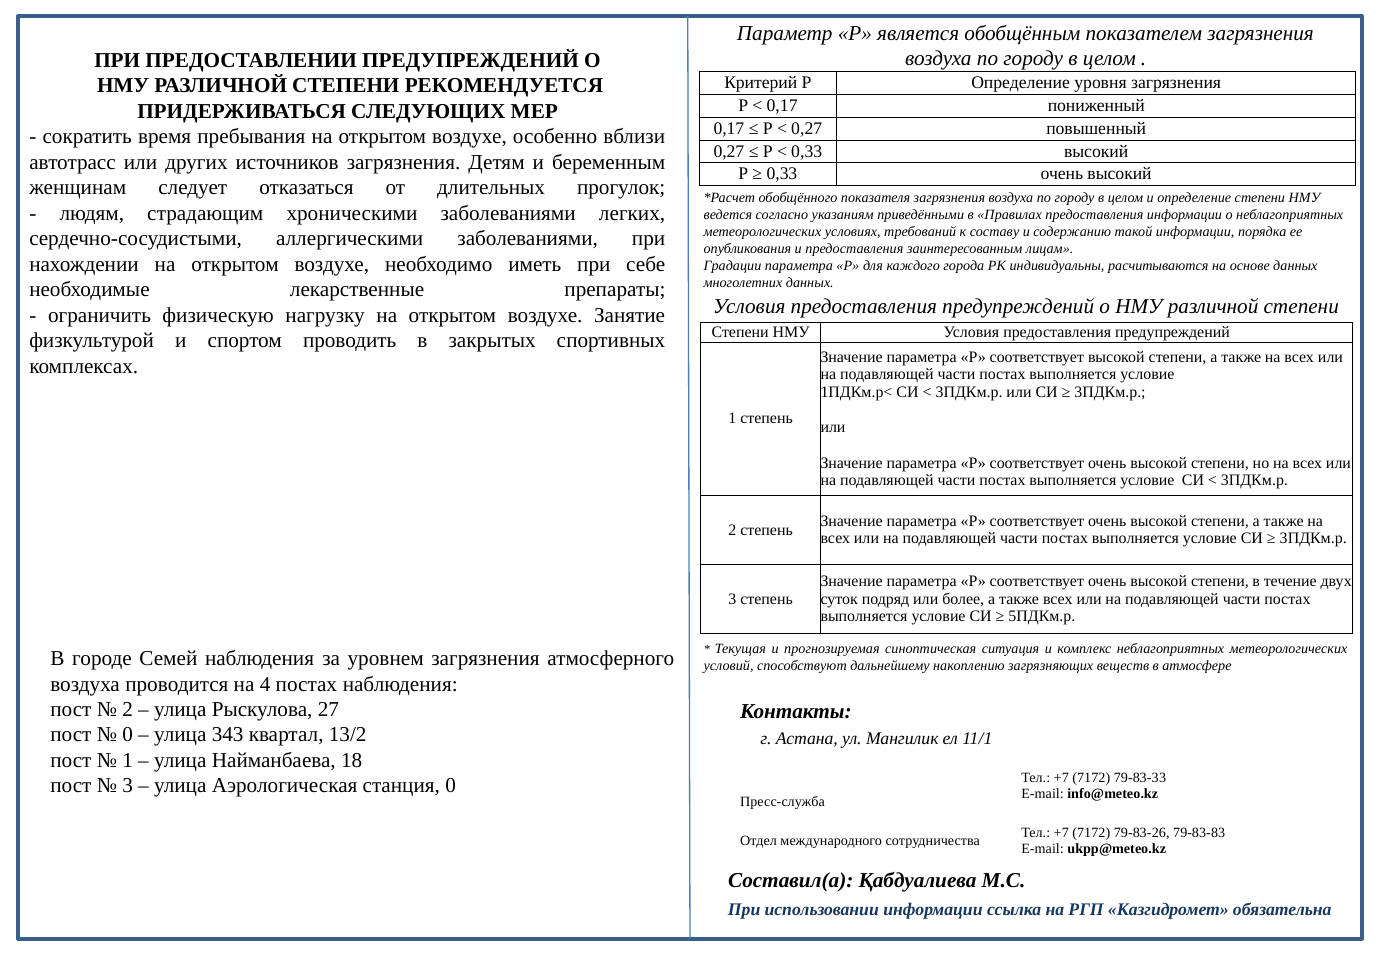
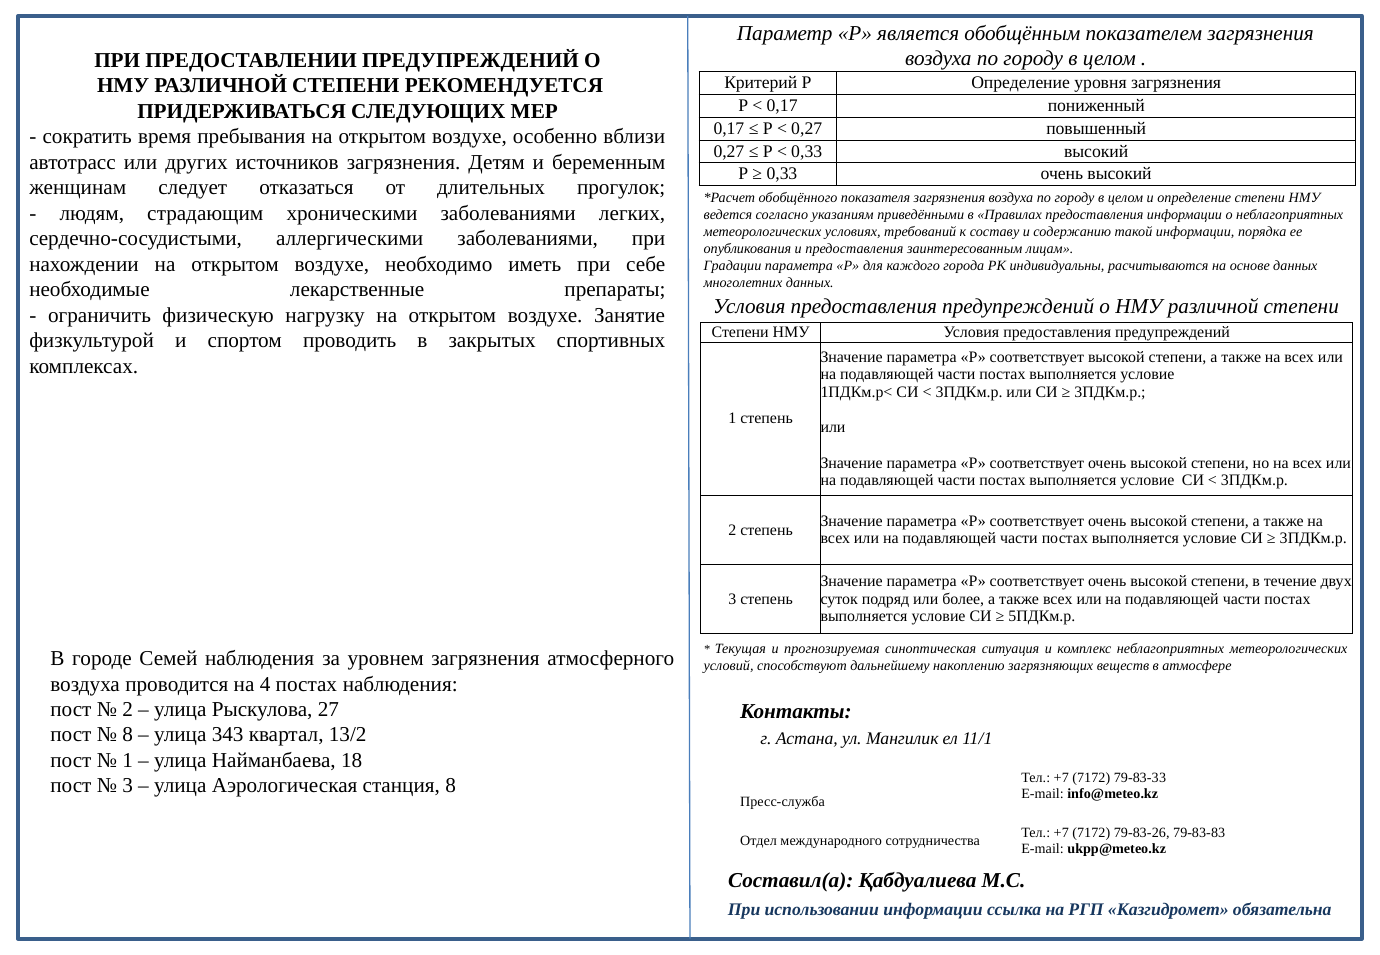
0: 0 -> 8 (128, 735)
станция 0: 0 -> 8 (451, 786)
